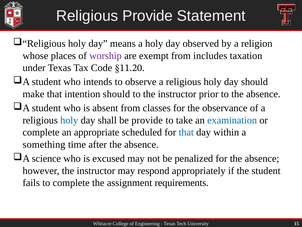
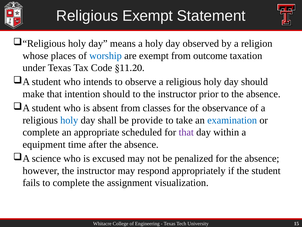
Religious Provide: Provide -> Exempt (148, 16)
worship colour: purple -> blue (106, 56)
includes: includes -> outcome (210, 56)
that colour: blue -> purple (186, 132)
something: something -> equipment (44, 144)
requirements: requirements -> visualization (182, 182)
